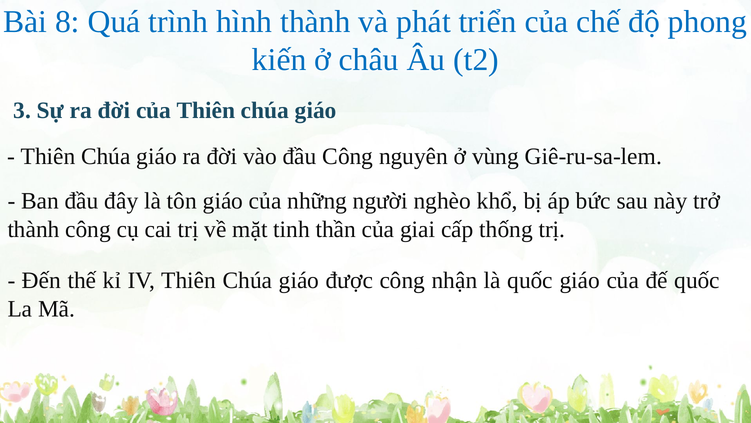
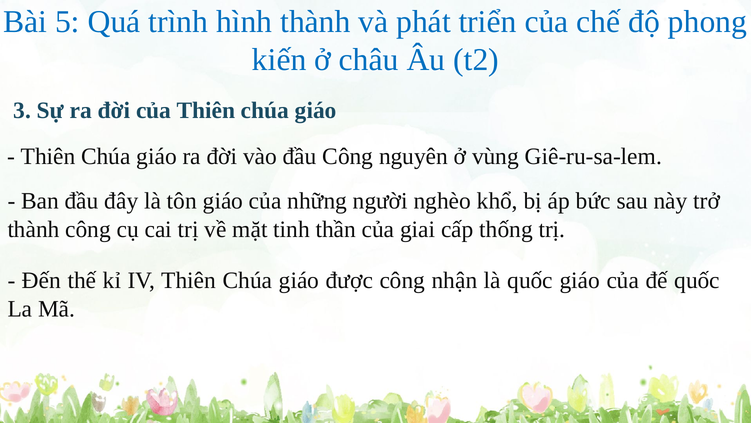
8: 8 -> 5 (67, 22)
